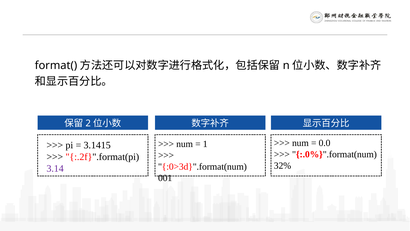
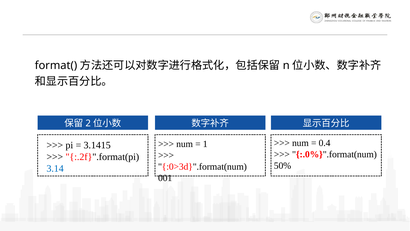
0.0: 0.0 -> 0.4 (325, 143)
32%: 32% -> 50% (283, 165)
3.14 colour: purple -> blue (55, 168)
